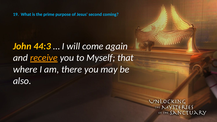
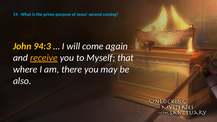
44:3: 44:3 -> 94:3 (42, 46)
